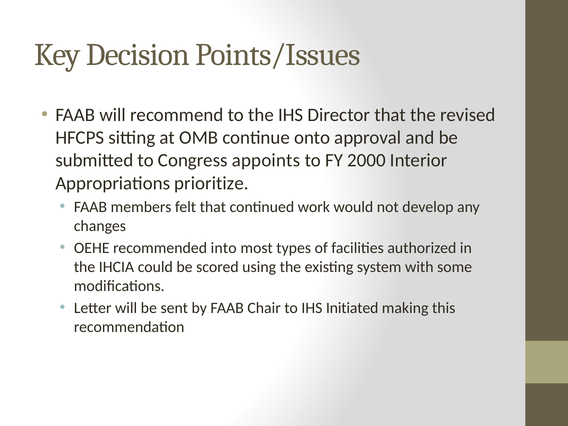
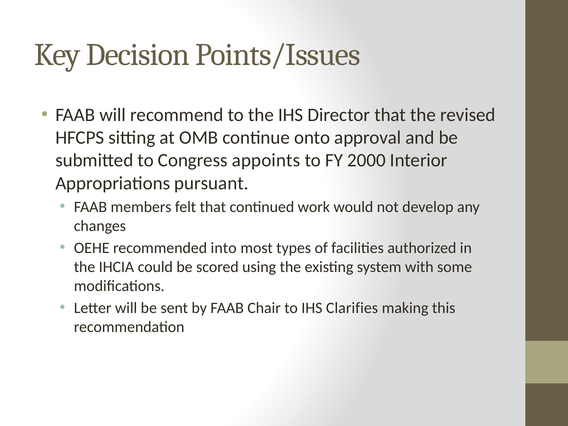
prioritize: prioritize -> pursuant (211, 183)
Initiated: Initiated -> Clarifies (352, 308)
